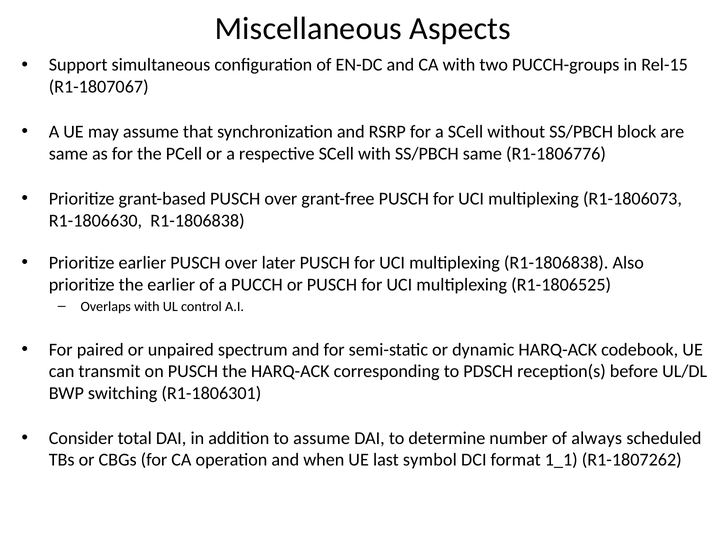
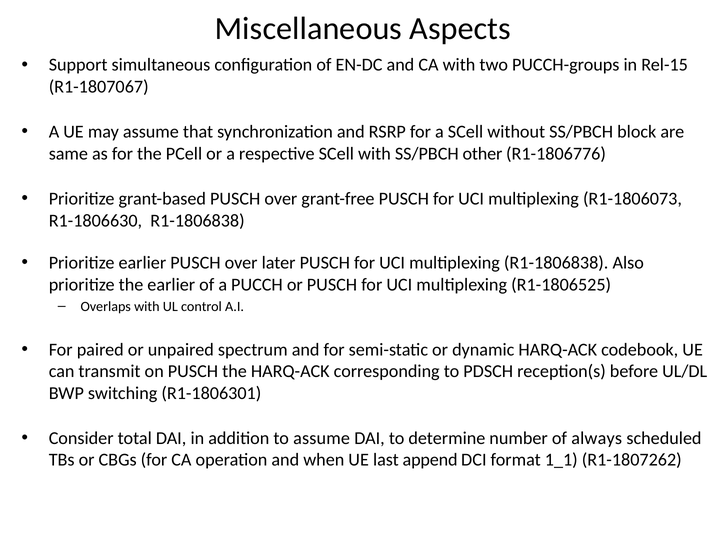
SS/PBCH same: same -> other (482, 154)
symbol: symbol -> append (430, 460)
